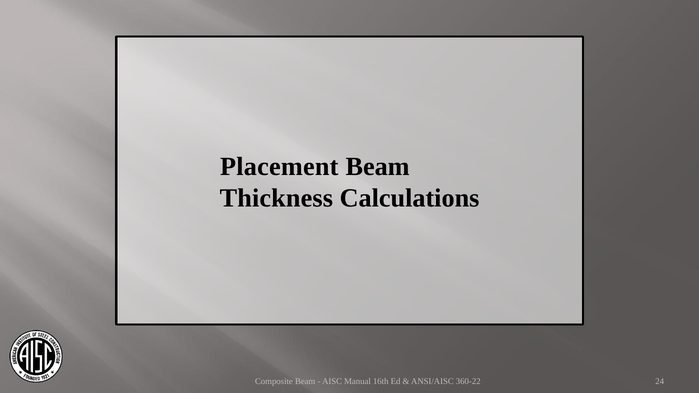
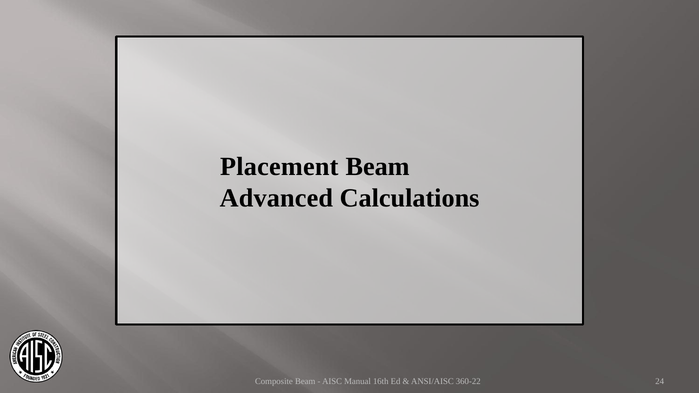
Thickness: Thickness -> Advanced (276, 198)
